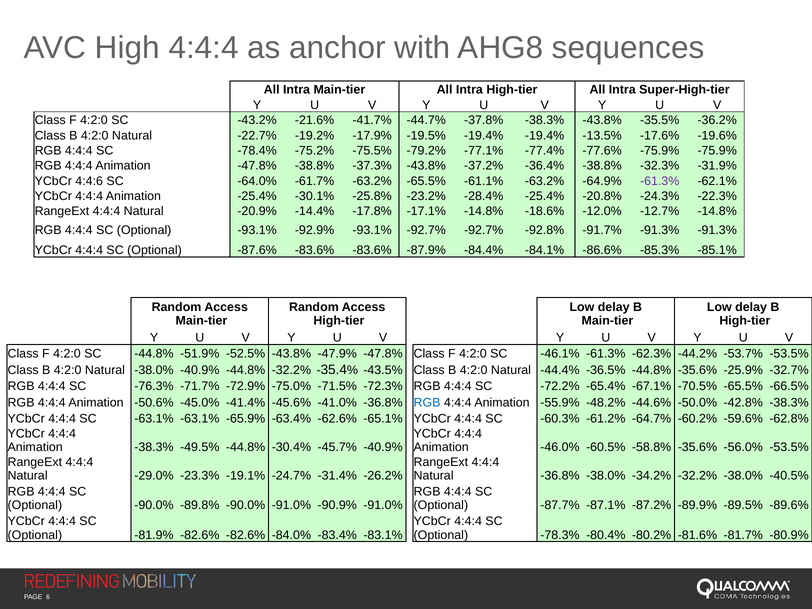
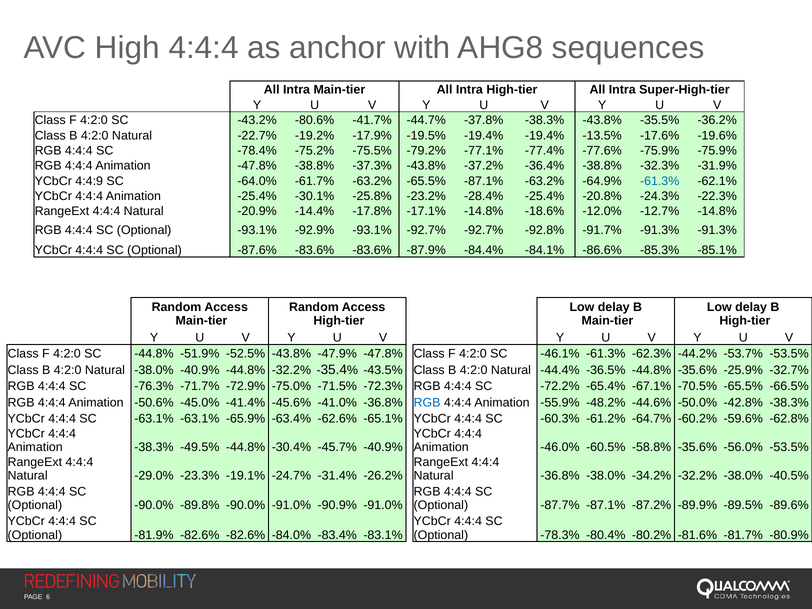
-21.6%: -21.6% -> -80.6% (315, 120)
4:4:6: 4:4:6 -> 4:4:9 (89, 181)
-65.5% -61.1%: -61.1% -> -87.1% (484, 181)
-61.3% colour: purple -> blue (660, 181)
